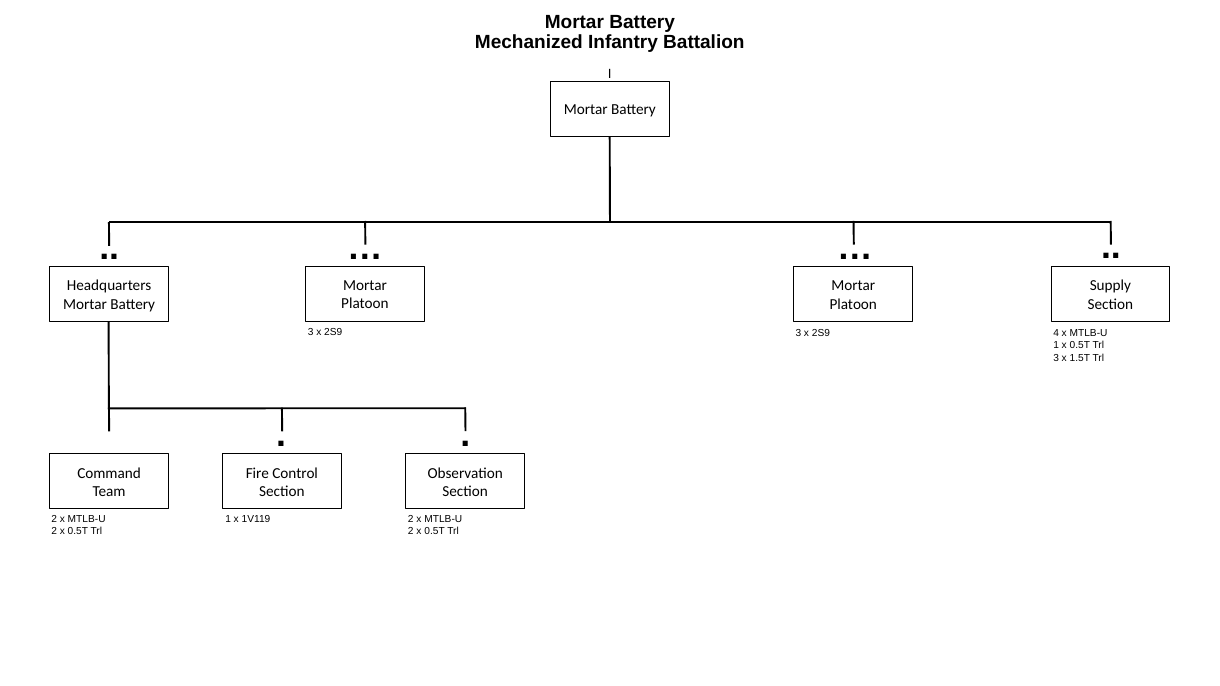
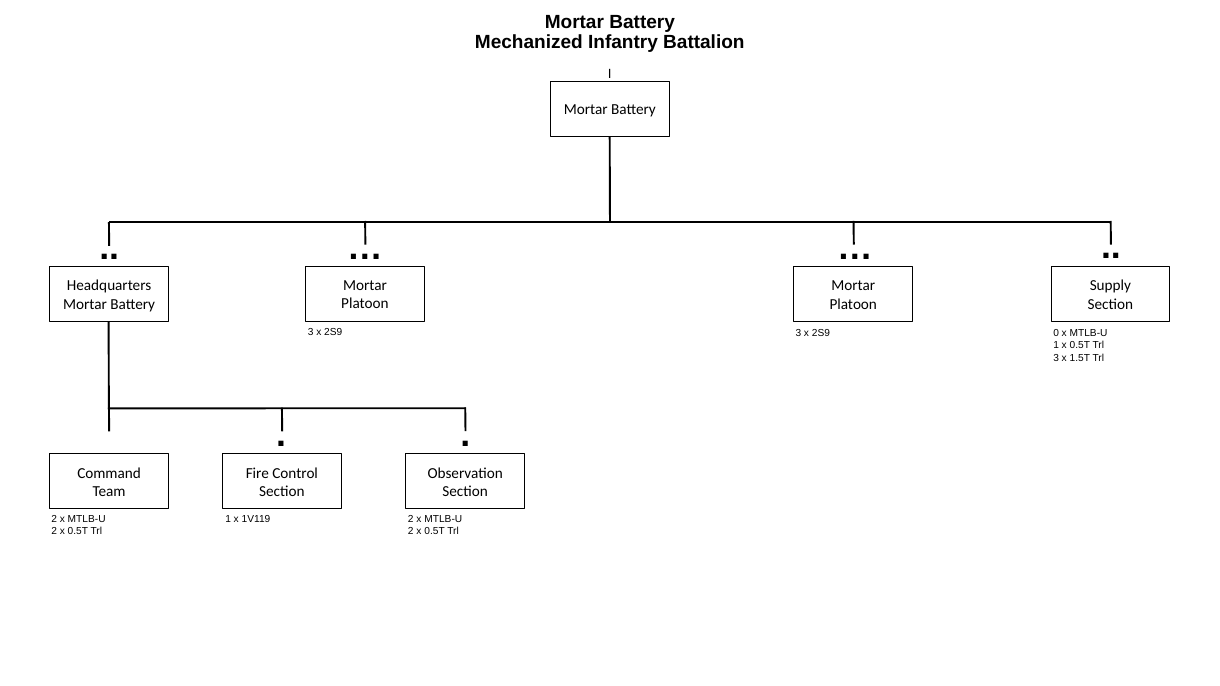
4: 4 -> 0 (1056, 333)
